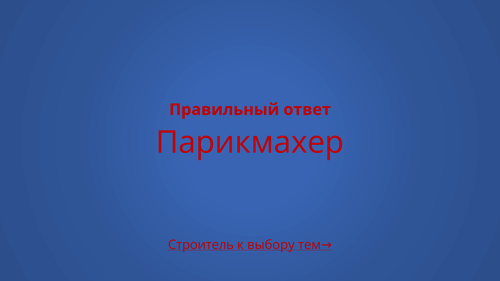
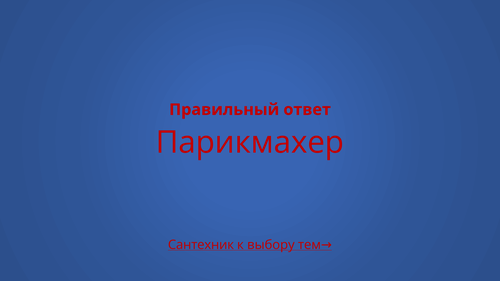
Строитель: Строитель -> Сантехник (201, 245)
